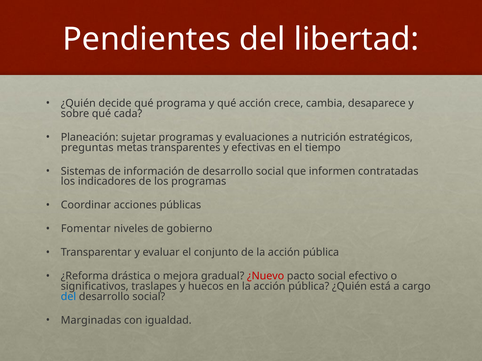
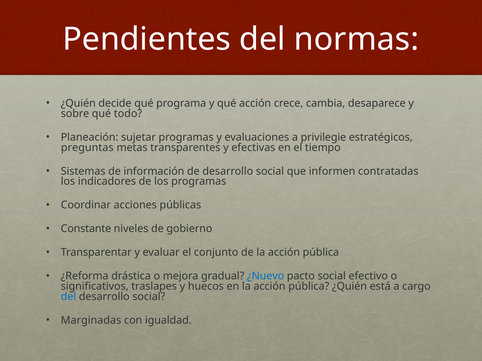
libertad: libertad -> normas (356, 39)
cada: cada -> todo (128, 114)
nutrición: nutrición -> privilegie (323, 137)
Fomentar: Fomentar -> Constante (86, 229)
¿Nuevo colour: red -> blue (266, 276)
